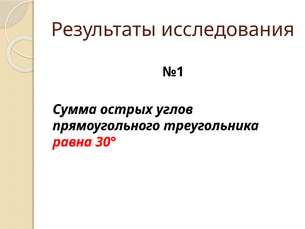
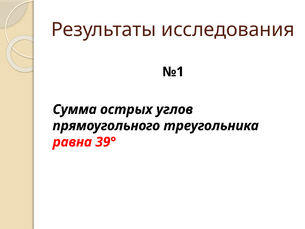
30°: 30° -> 39° (106, 142)
